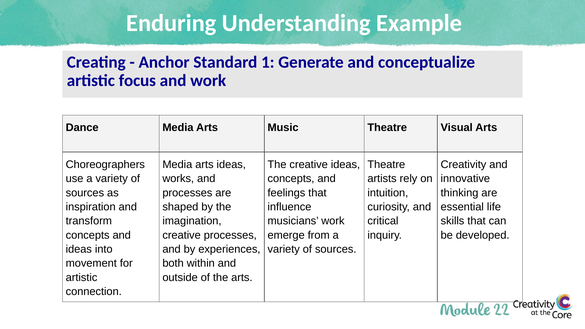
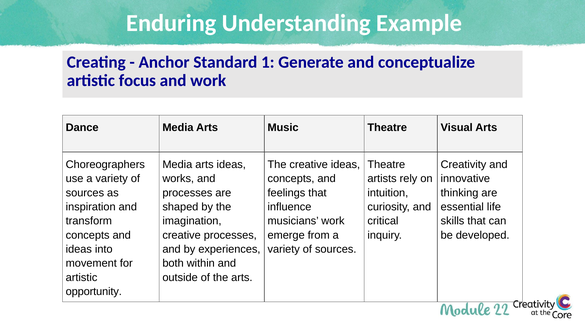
connection: connection -> opportunity (94, 292)
